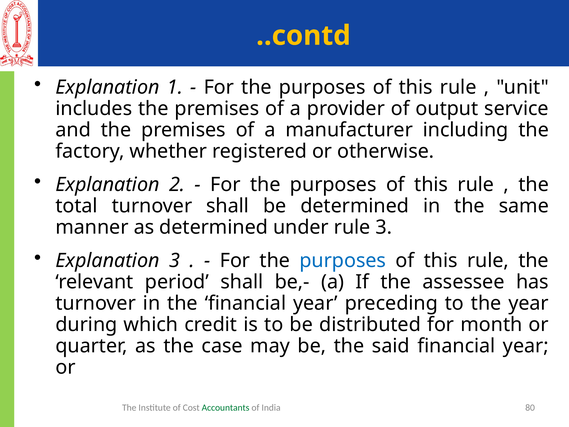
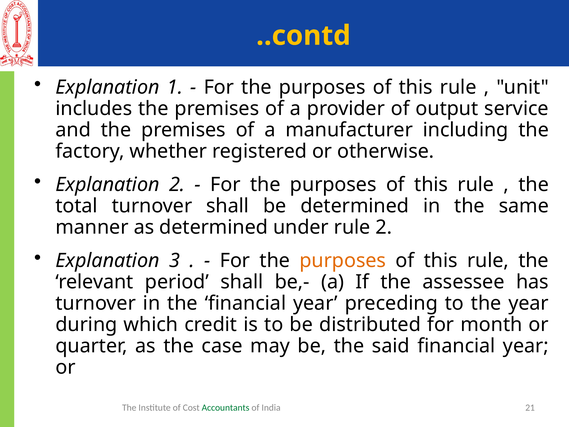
rule 3: 3 -> 2 (384, 227)
purposes colour: blue -> orange (343, 261)
80: 80 -> 21 (530, 407)
